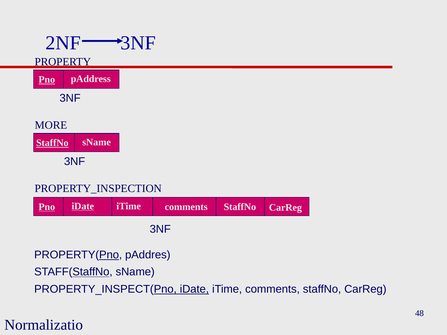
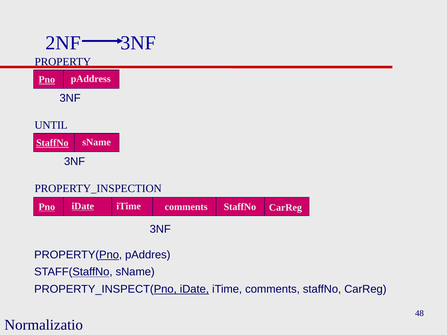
MORE: MORE -> UNTIL (51, 125)
